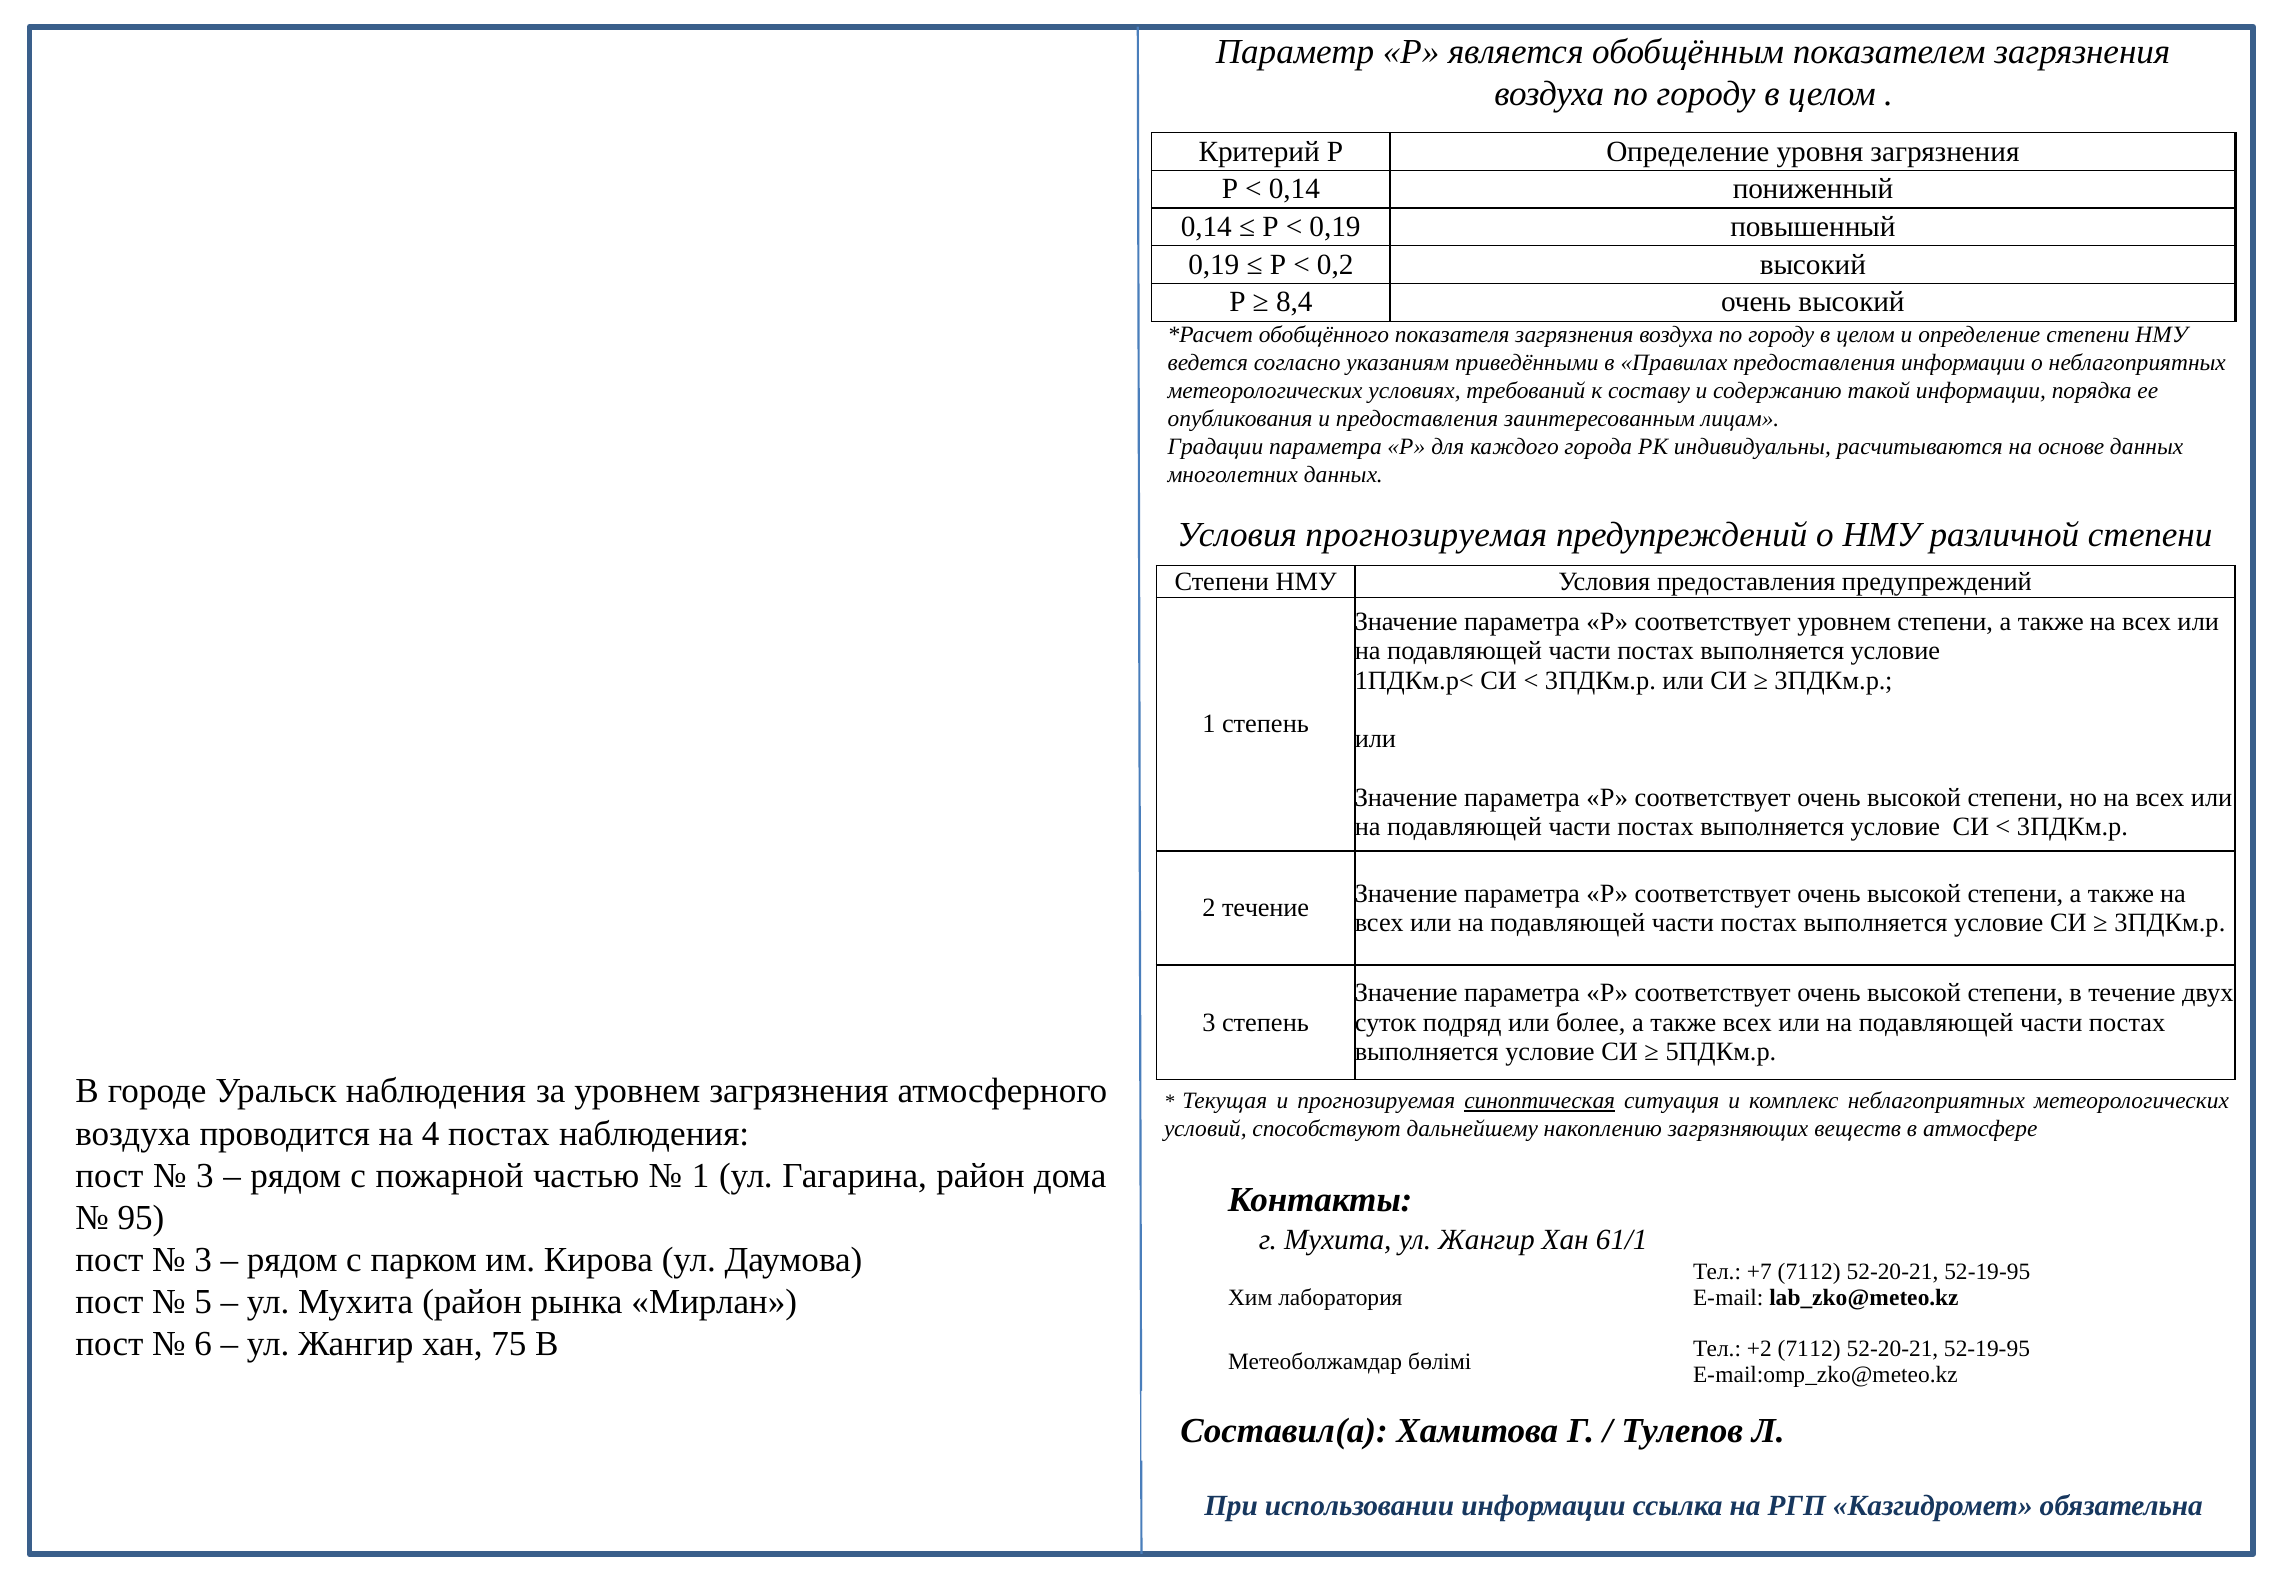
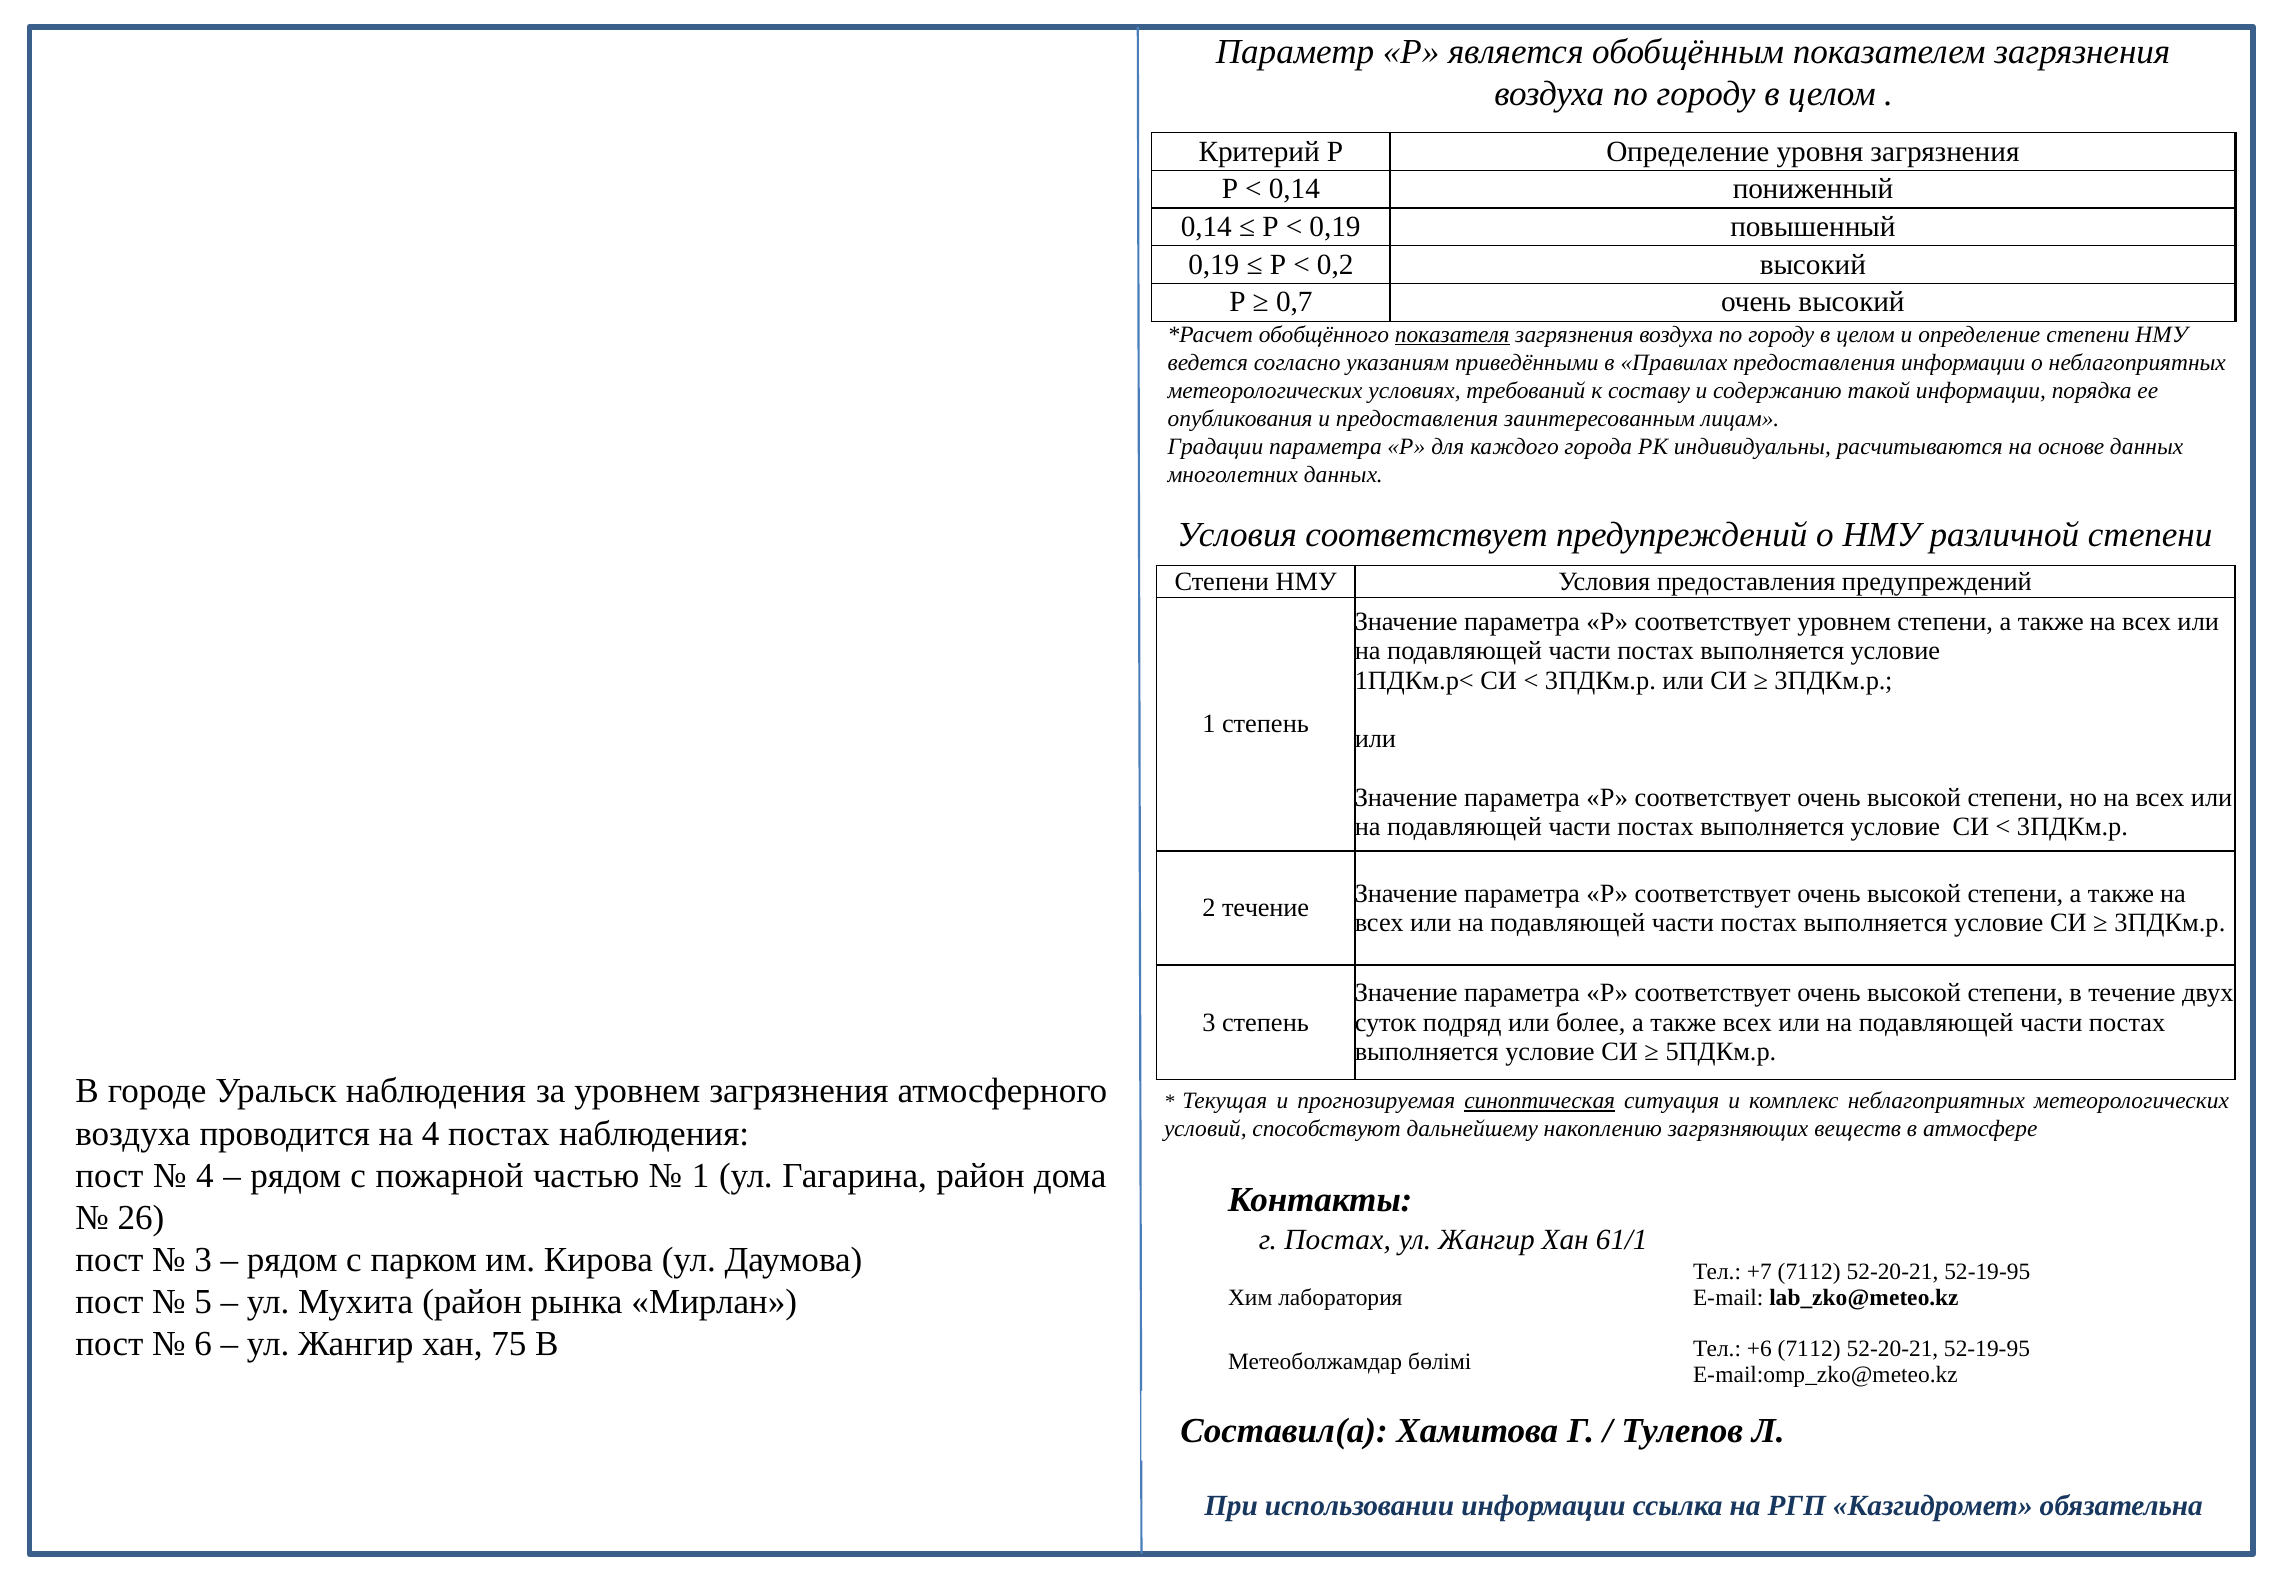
8,4: 8,4 -> 0,7 (1294, 302)
показателя underline: none -> present (1452, 335)
Условия прогнозируемая: прогнозируемая -> соответствует (1427, 535)
3: 3 -> 4 (205, 1175)
95: 95 -> 26 (141, 1217)
г Мухита: Мухита -> Постах (1338, 1239)
+2: +2 -> +6 (1759, 1349)
